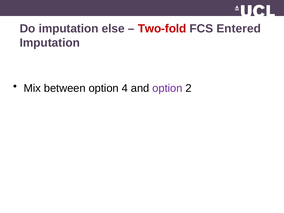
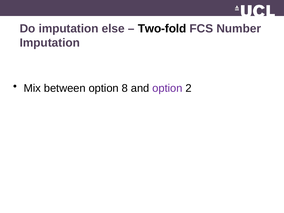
Two-fold colour: red -> black (162, 29)
Entered: Entered -> Number (239, 29)
4: 4 -> 8 (125, 88)
